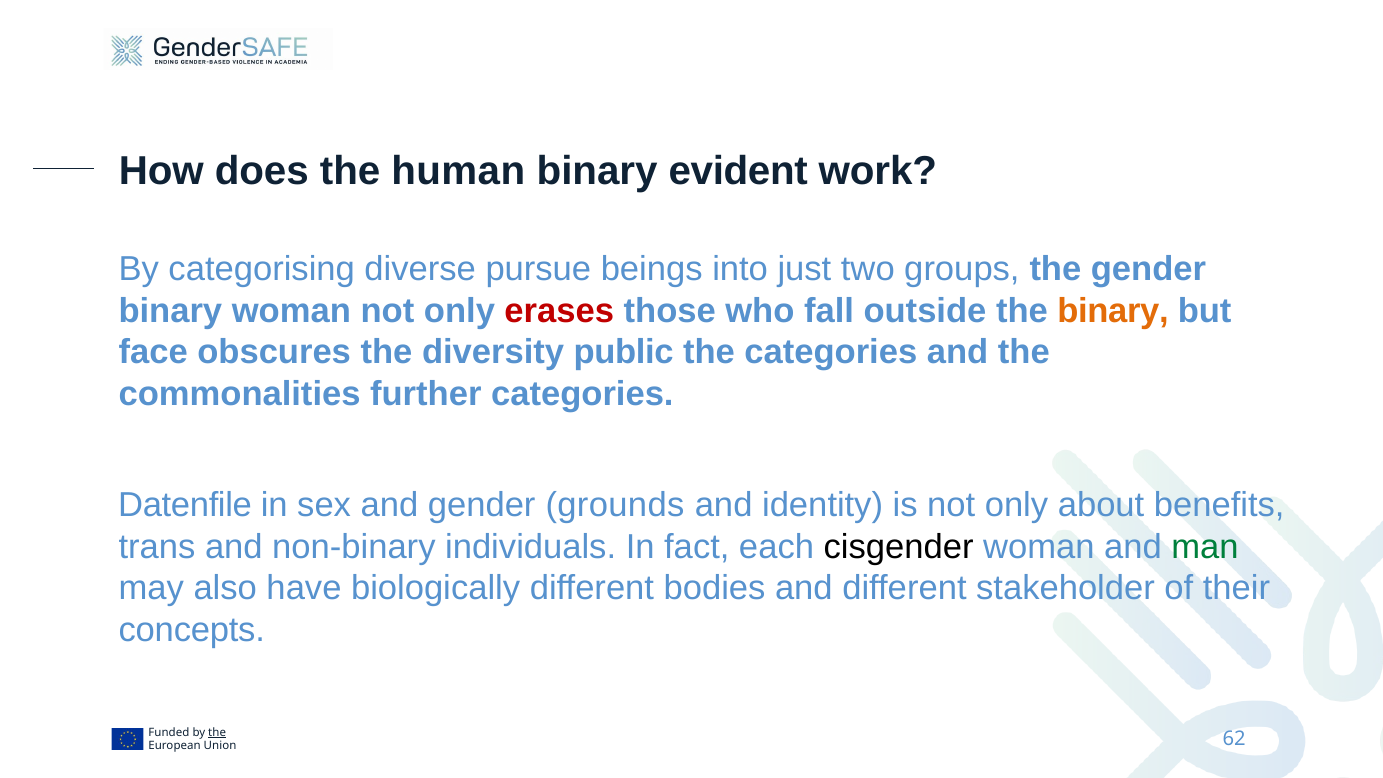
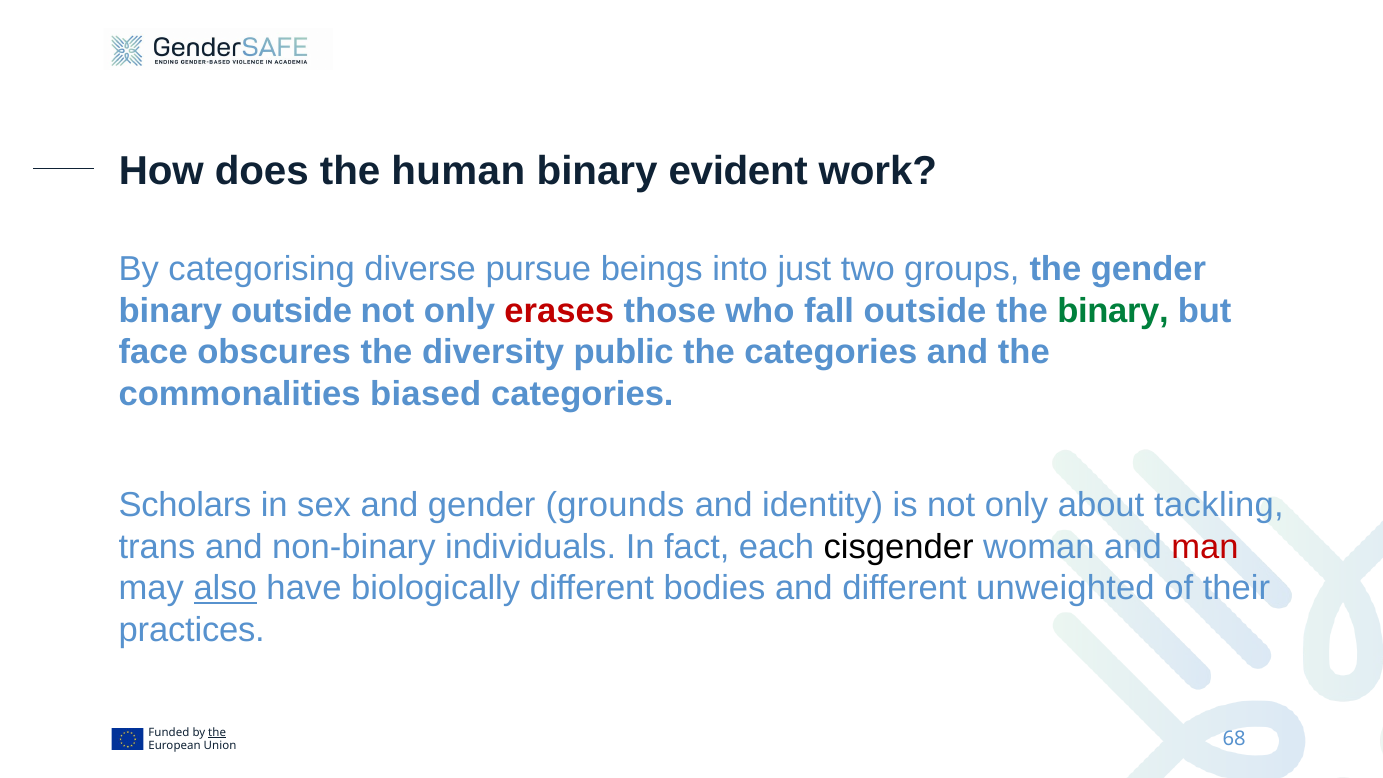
binary woman: woman -> outside (292, 311)
binary colour: orange -> green (1113, 311)
further: further -> biased (426, 394)
Datenfile: Datenfile -> Scholars (185, 505)
benefits: benefits -> tackling (1219, 505)
man colour: green -> red (1205, 547)
also underline: none -> present (225, 588)
stakeholder: stakeholder -> unweighted (1065, 588)
concepts: concepts -> practices (192, 630)
62: 62 -> 68 (1234, 739)
